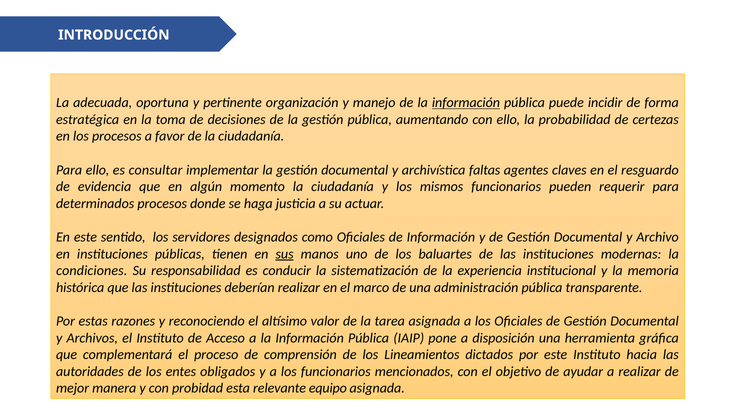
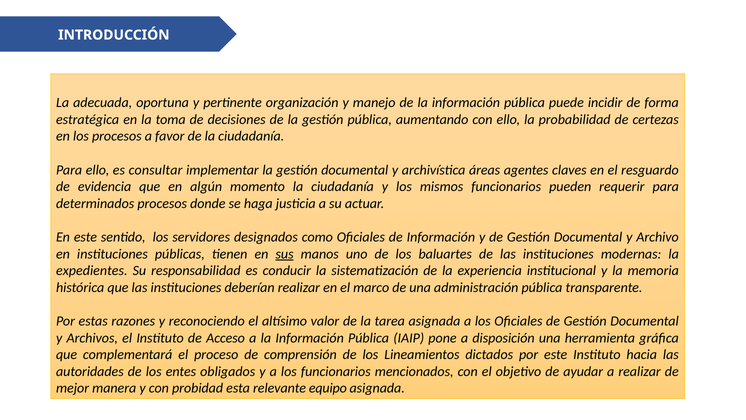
información underline: present -> none (466, 103)
faltas: faltas -> áreas (485, 170)
condiciones: condiciones -> expedientes (92, 270)
